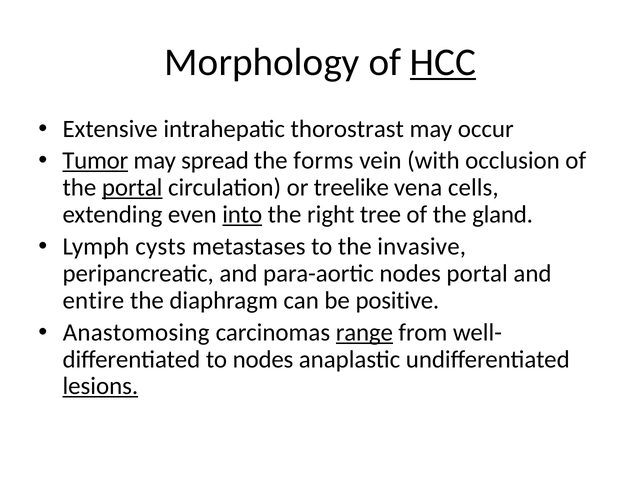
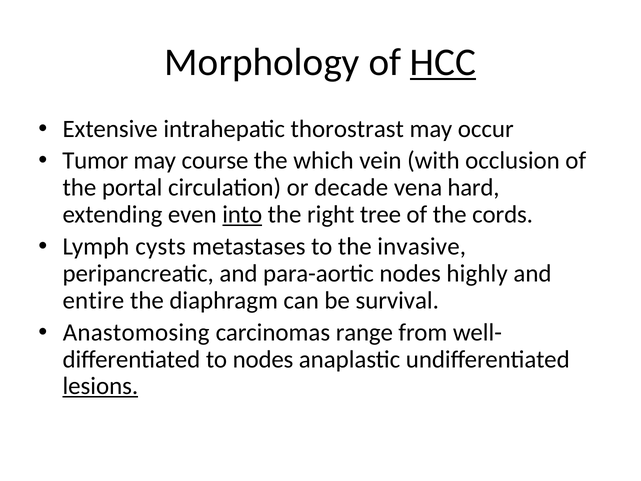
Tumor underline: present -> none (95, 161)
spread: spread -> course (215, 161)
forms: forms -> which (323, 161)
portal underline: present -> none (132, 188)
treelike: treelike -> decade (351, 188)
cells: cells -> hard (473, 188)
gland: gland -> cords (503, 214)
nodes portal: portal -> highly (477, 273)
positive: positive -> survival (397, 300)
range underline: present -> none (364, 332)
